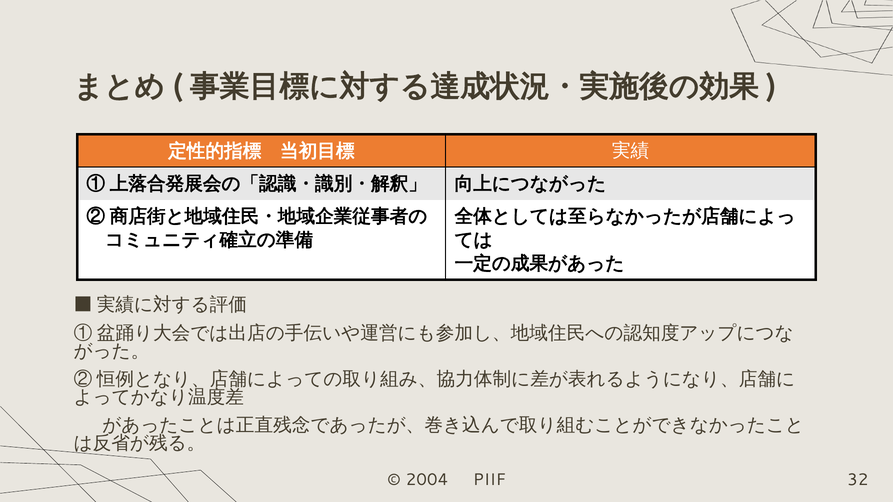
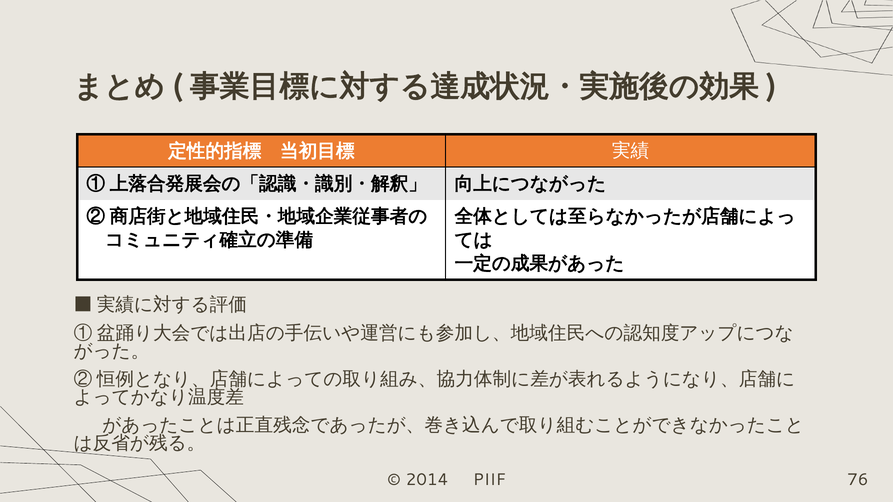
2004: 2004 -> 2014 (427, 480)
32: 32 -> 76 (858, 480)
